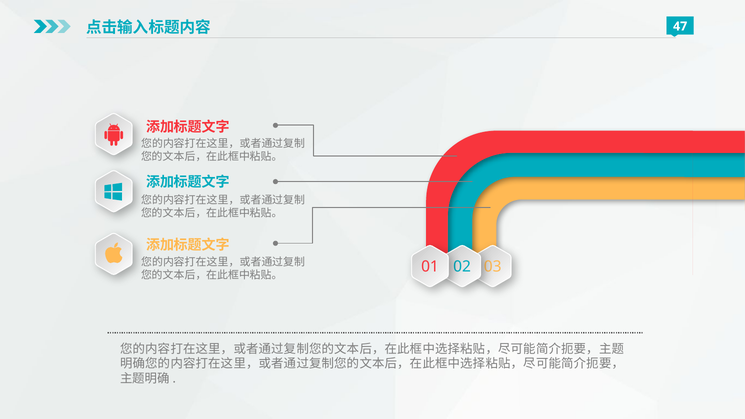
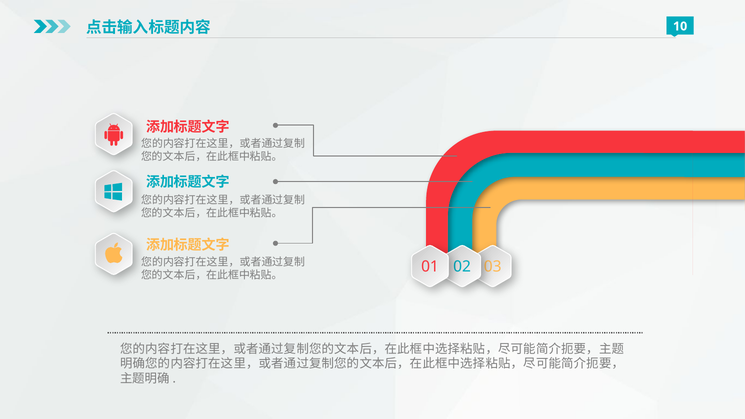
47: 47 -> 10 (680, 26)
